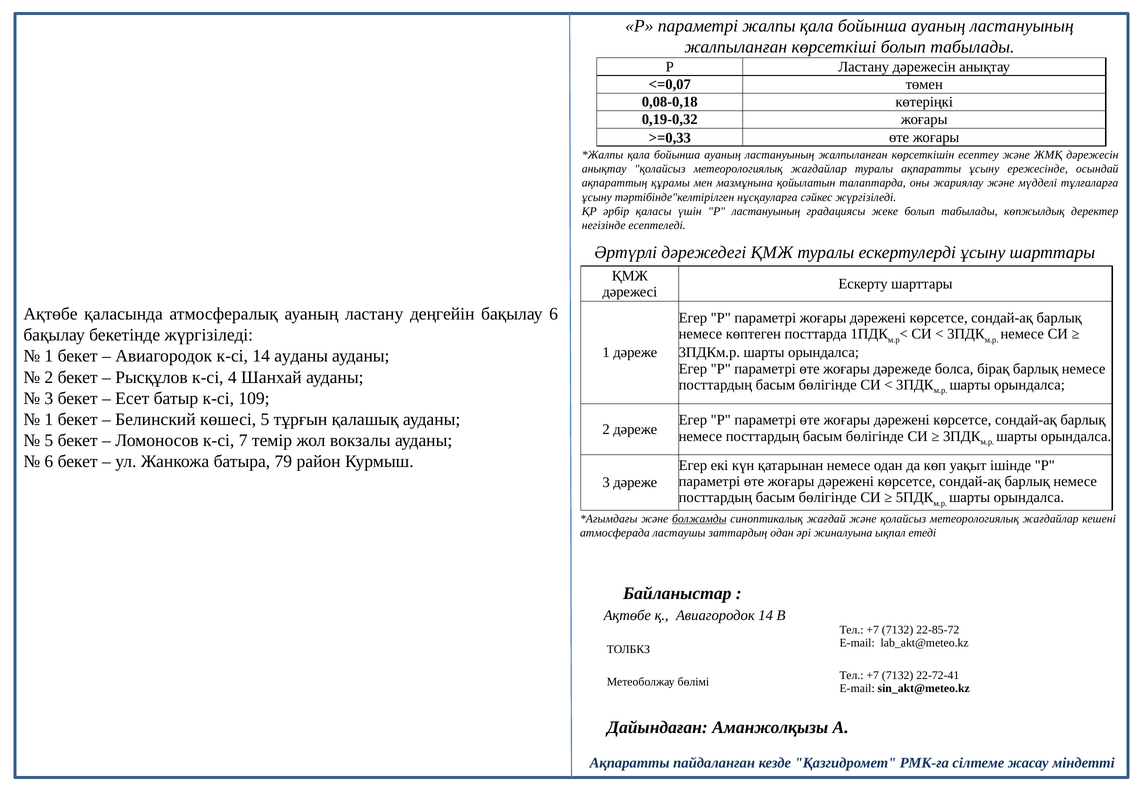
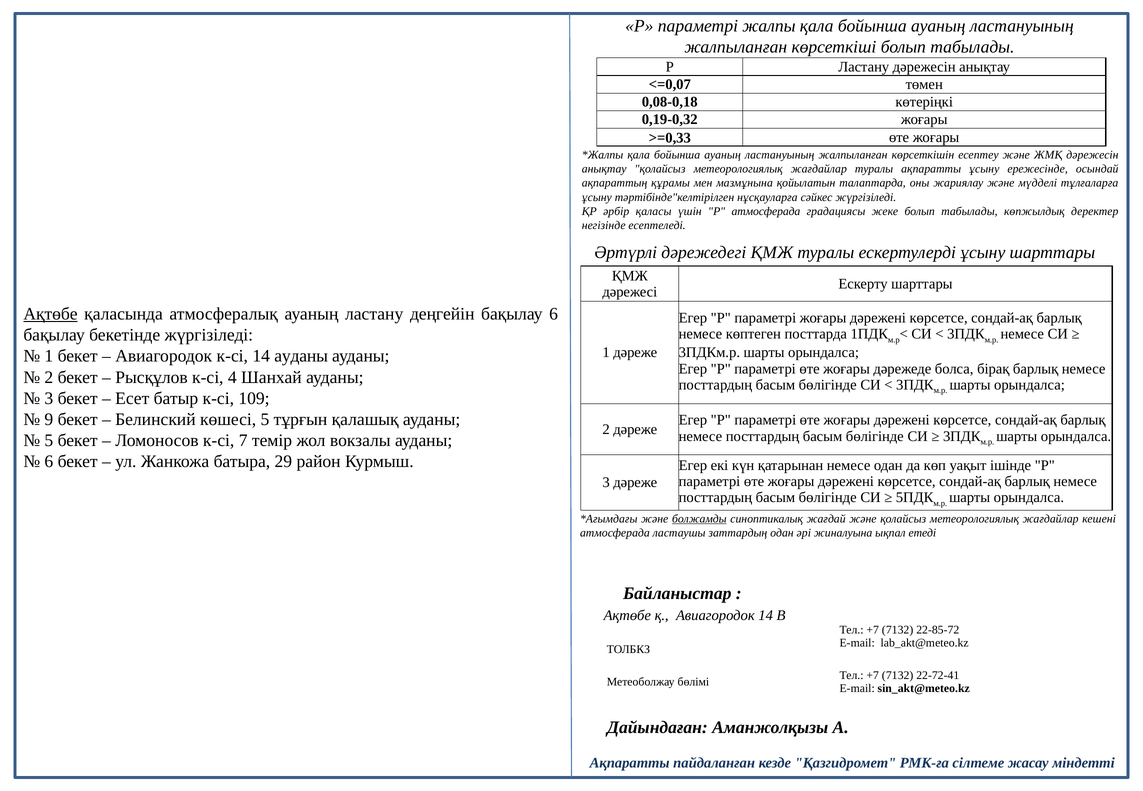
Р ластануының: ластануының -> атмосферада (766, 211)
Ақтөбе underline: none -> present (50, 314)
1: 1 -> 9 (49, 420)
79: 79 -> 29 (283, 462)
